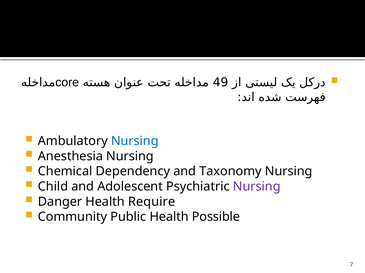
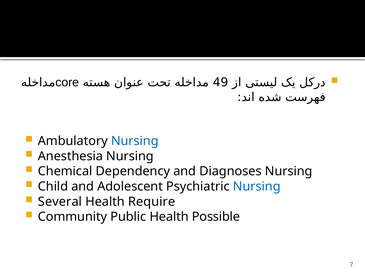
Taxonomy: Taxonomy -> Diagnoses (230, 172)
Nursing colour: purple -> blue (257, 187)
Danger: Danger -> Several (60, 202)
